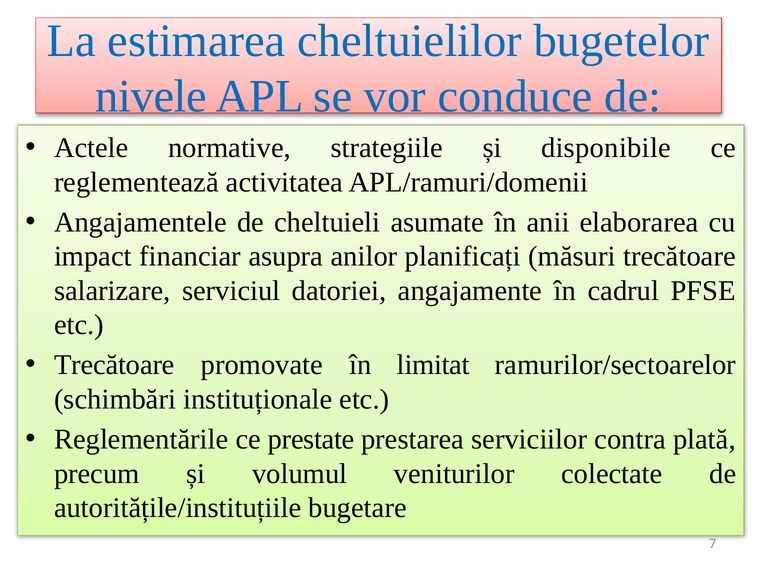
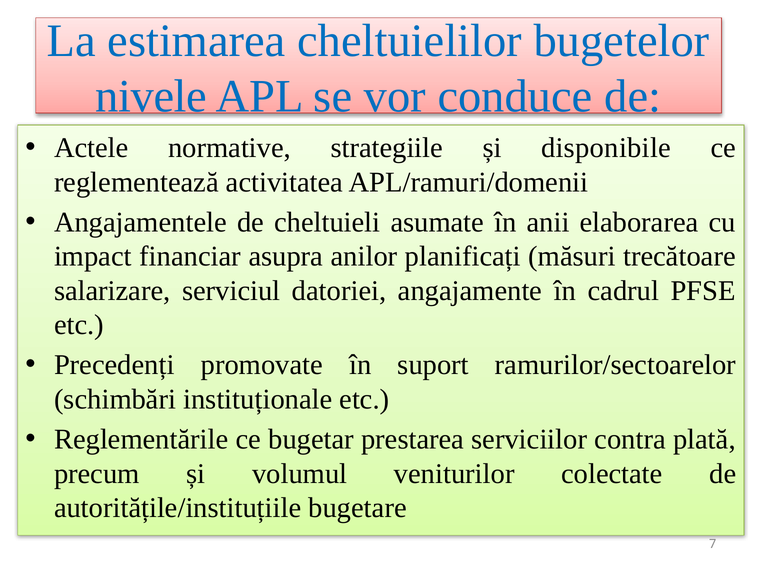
Trecătoare: Trecătoare -> Precedenți (114, 365)
limitat: limitat -> suport (433, 365)
prestate: prestate -> bugetar (311, 440)
